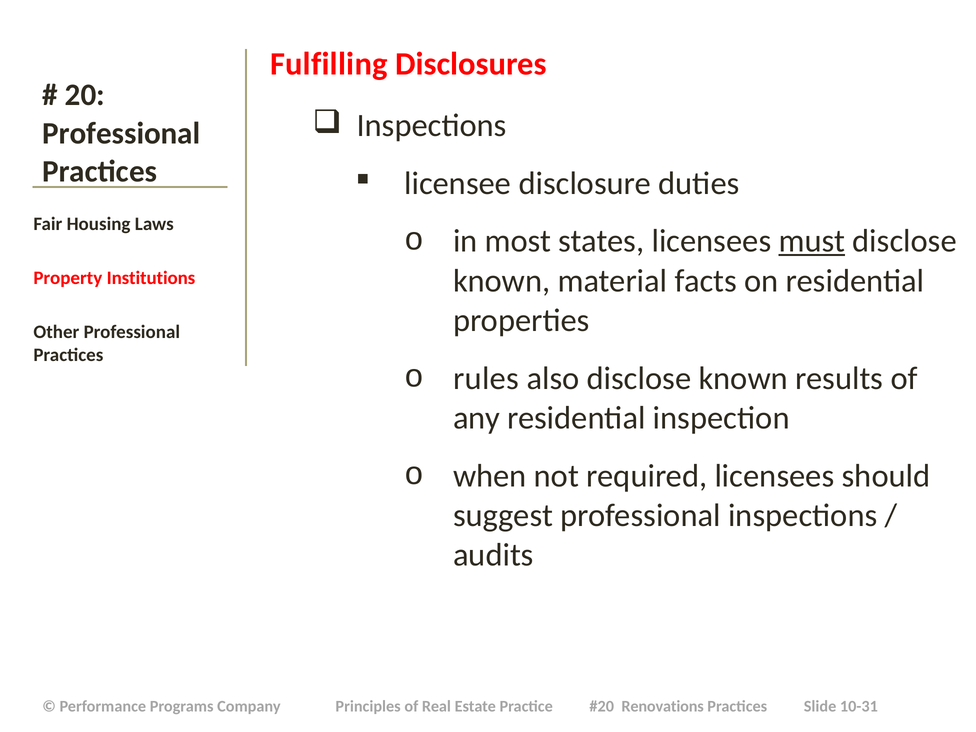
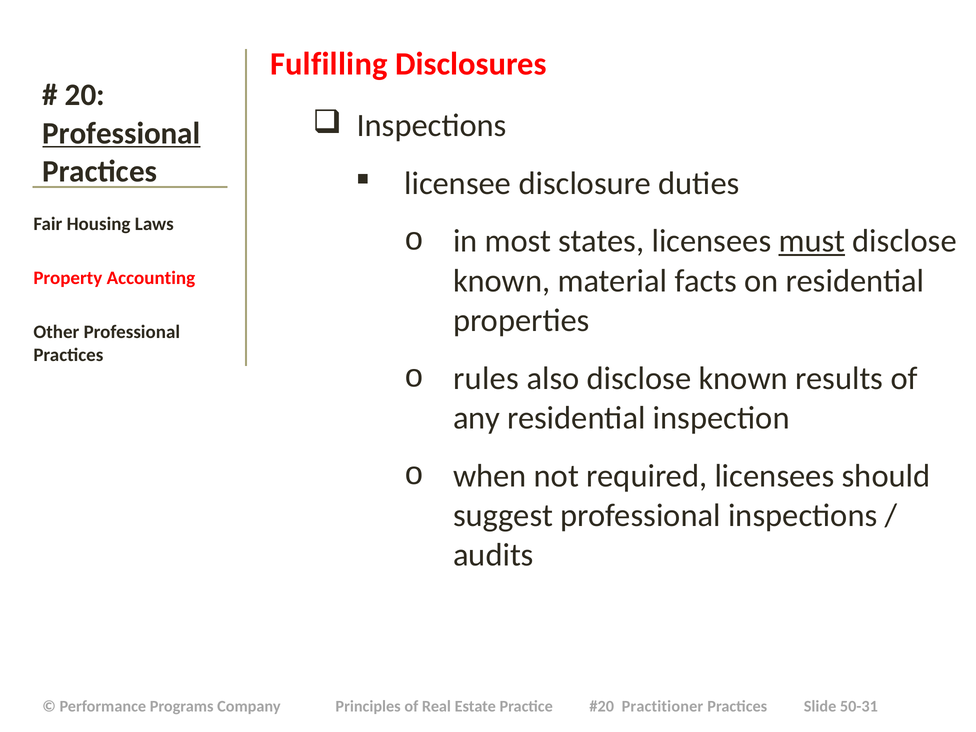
Professional underline: none -> present (121, 133)
Institutions: Institutions -> Accounting (151, 278)
Renovations: Renovations -> Practitioner (662, 706)
10-31: 10-31 -> 50-31 (859, 706)
